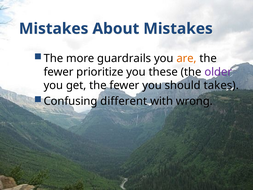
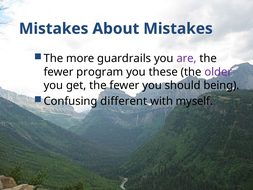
are colour: orange -> purple (187, 58)
prioritize: prioritize -> program (100, 72)
takes: takes -> being (221, 85)
wrong: wrong -> myself (194, 101)
